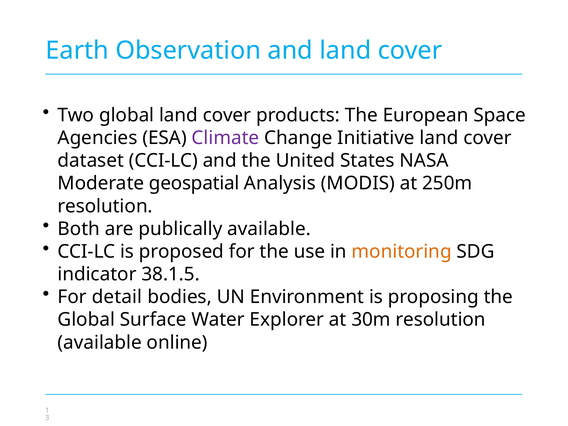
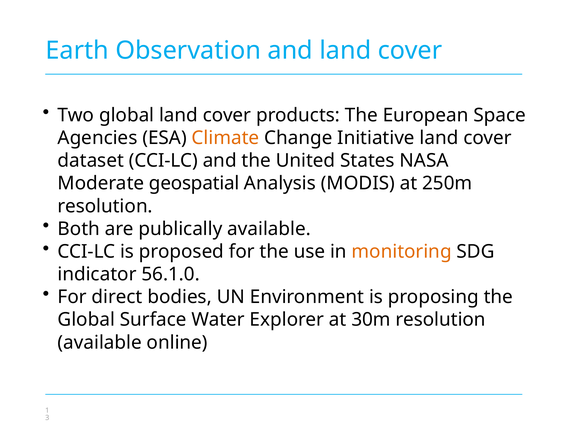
Climate colour: purple -> orange (225, 138)
38.1.5: 38.1.5 -> 56.1.0 (171, 274)
detail: detail -> direct (117, 297)
